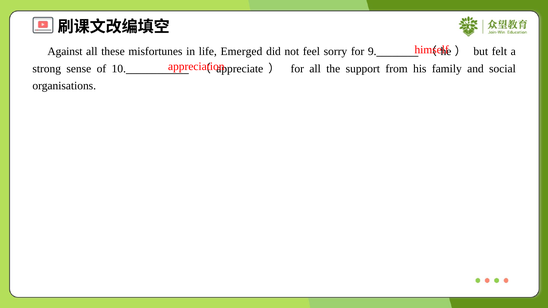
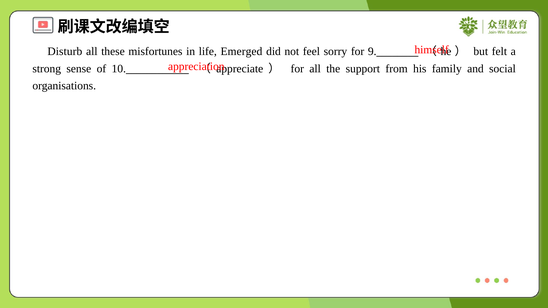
Against: Against -> Disturb (65, 52)
